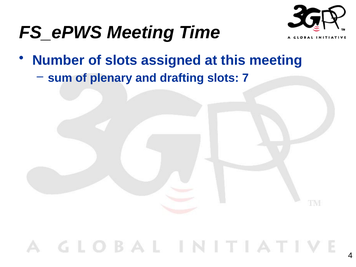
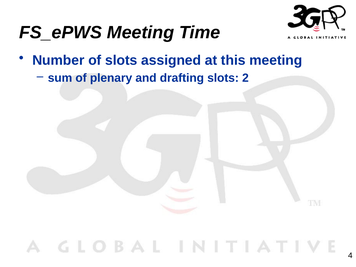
7: 7 -> 2 (245, 78)
